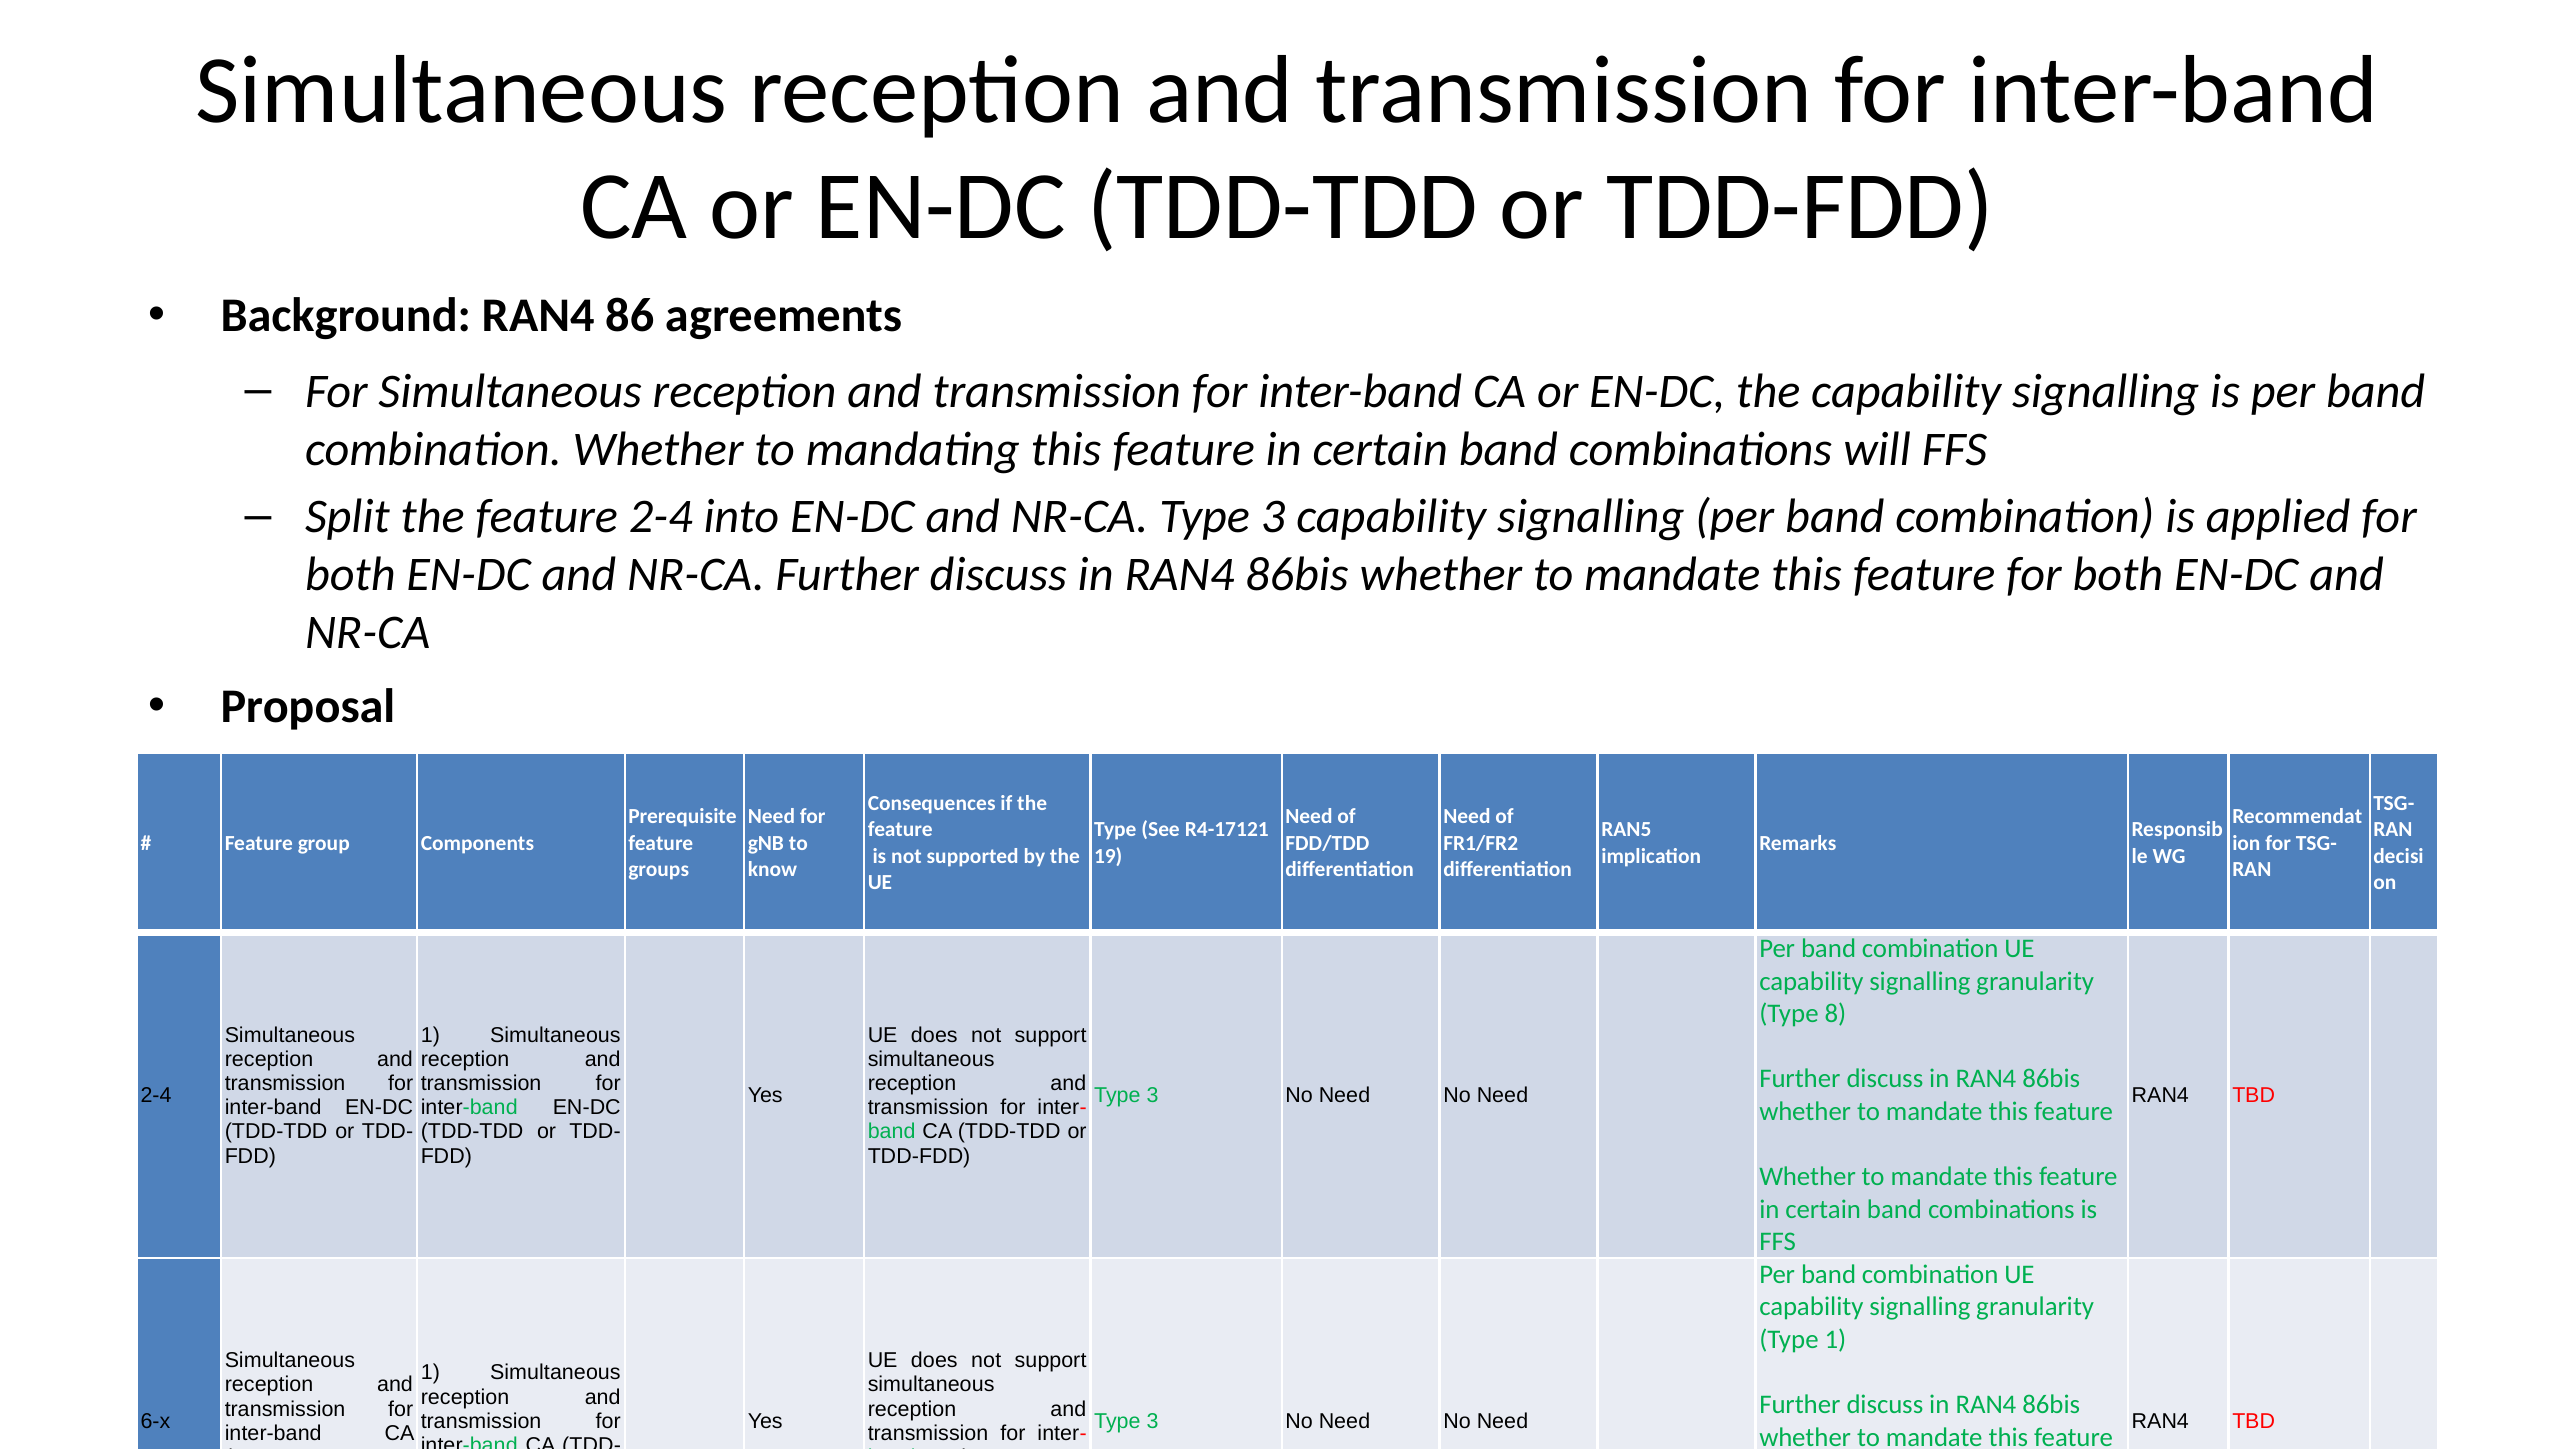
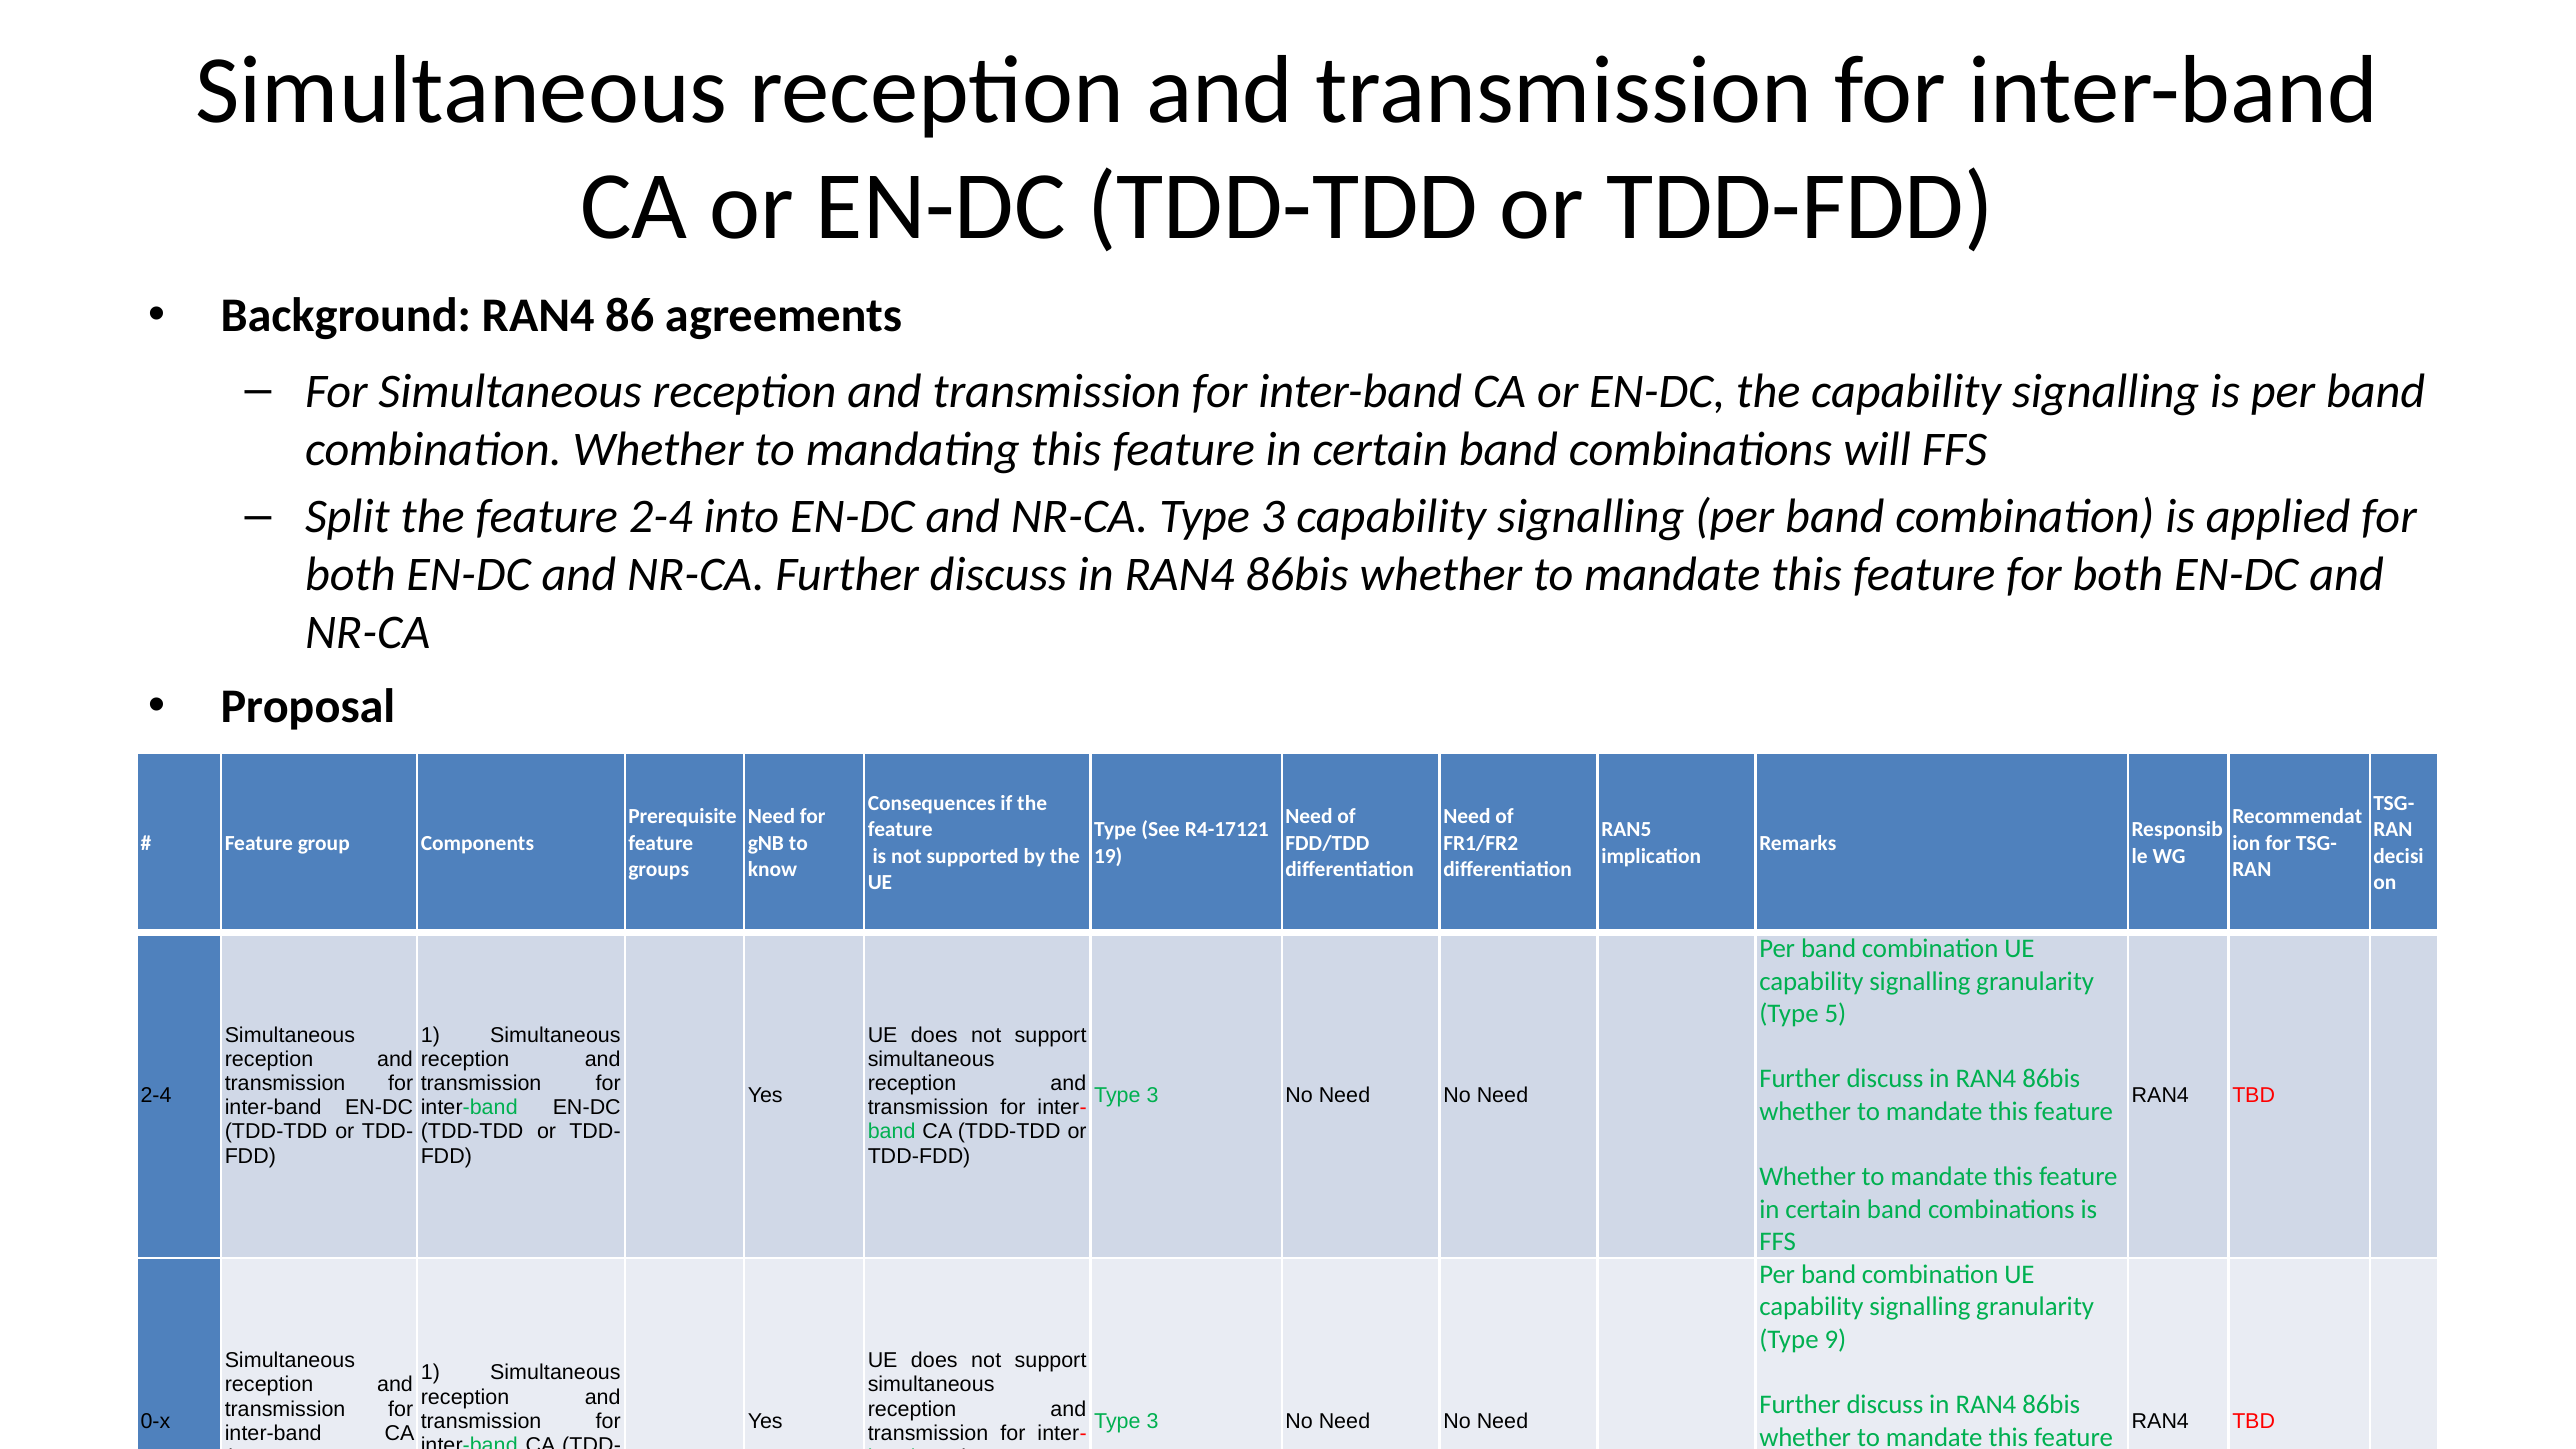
8: 8 -> 5 (1835, 1014)
Type 1: 1 -> 9 (1835, 1340)
6-x: 6-x -> 0-x (155, 1421)
